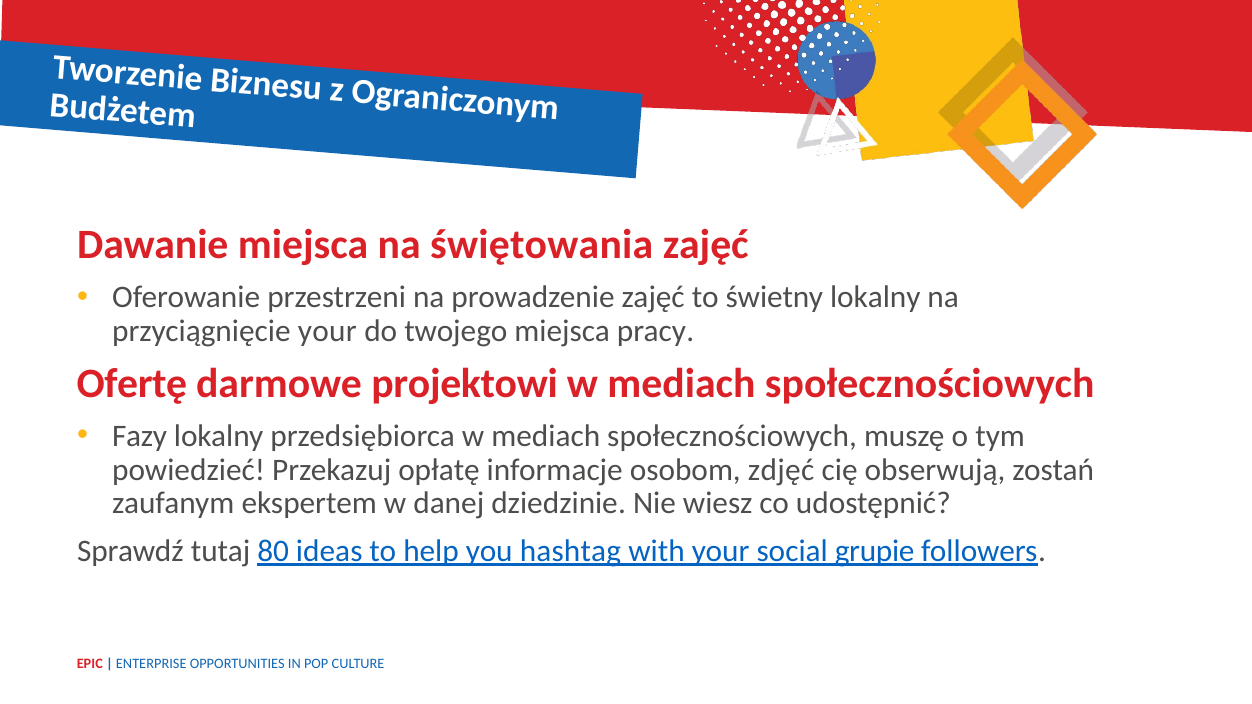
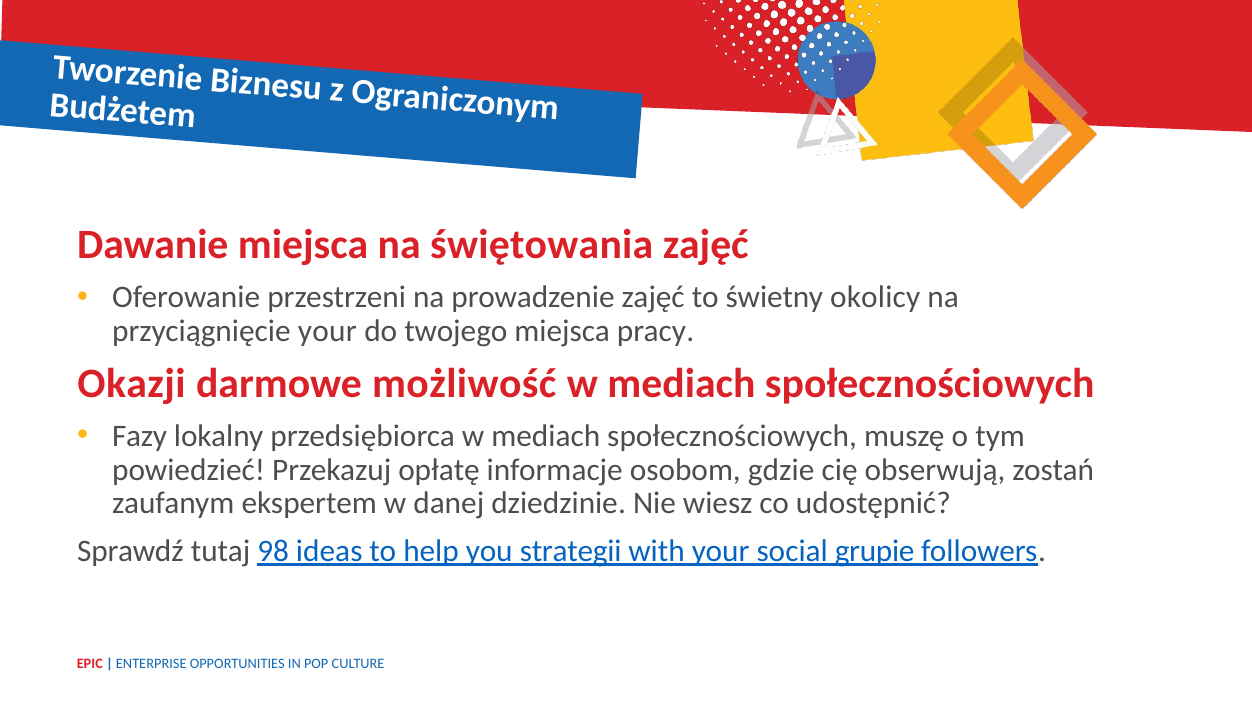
świetny lokalny: lokalny -> okolicy (875, 297)
Ofertę: Ofertę -> Okazji (132, 383)
projektowi: projektowi -> możliwość (464, 383)
zdjęć: zdjęć -> gdzie (781, 470)
80: 80 -> 98 (273, 551)
hashtag: hashtag -> strategii (571, 551)
